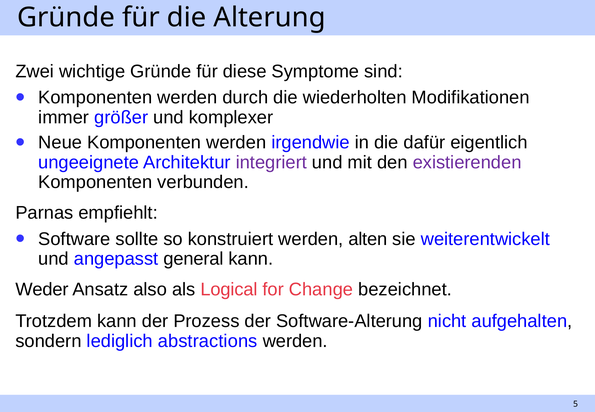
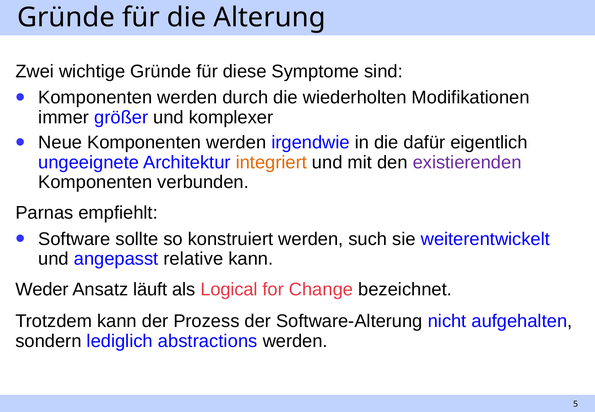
integriert colour: purple -> orange (271, 162)
alten: alten -> such (368, 239)
general: general -> relative (193, 259)
also: also -> läuft (150, 289)
